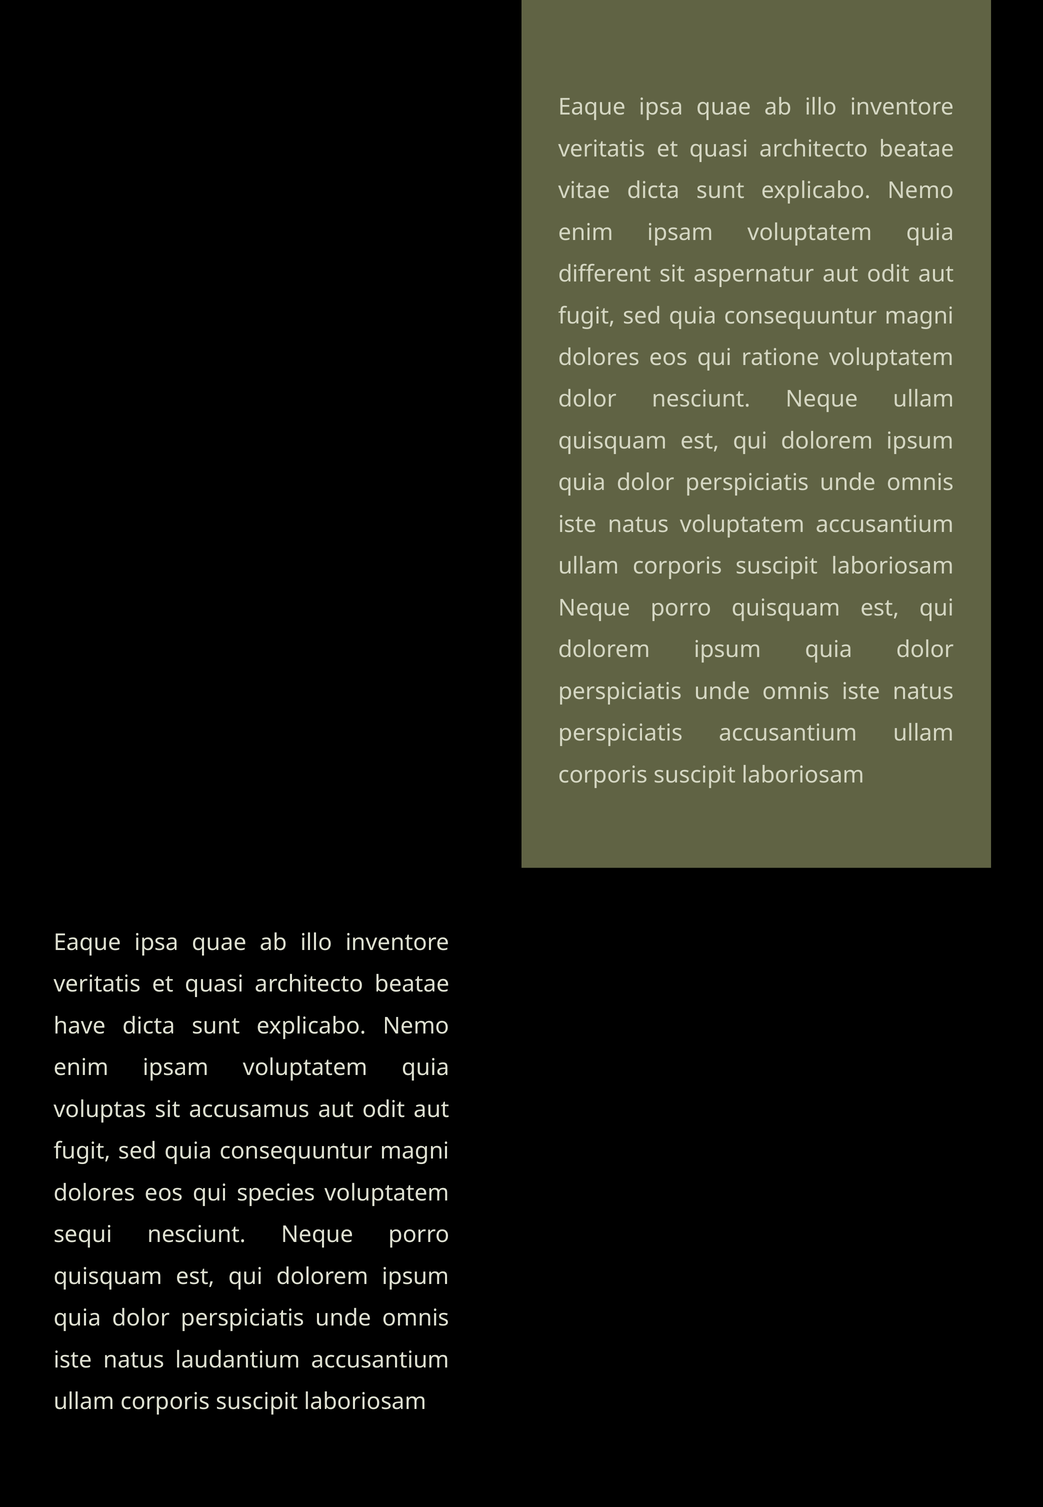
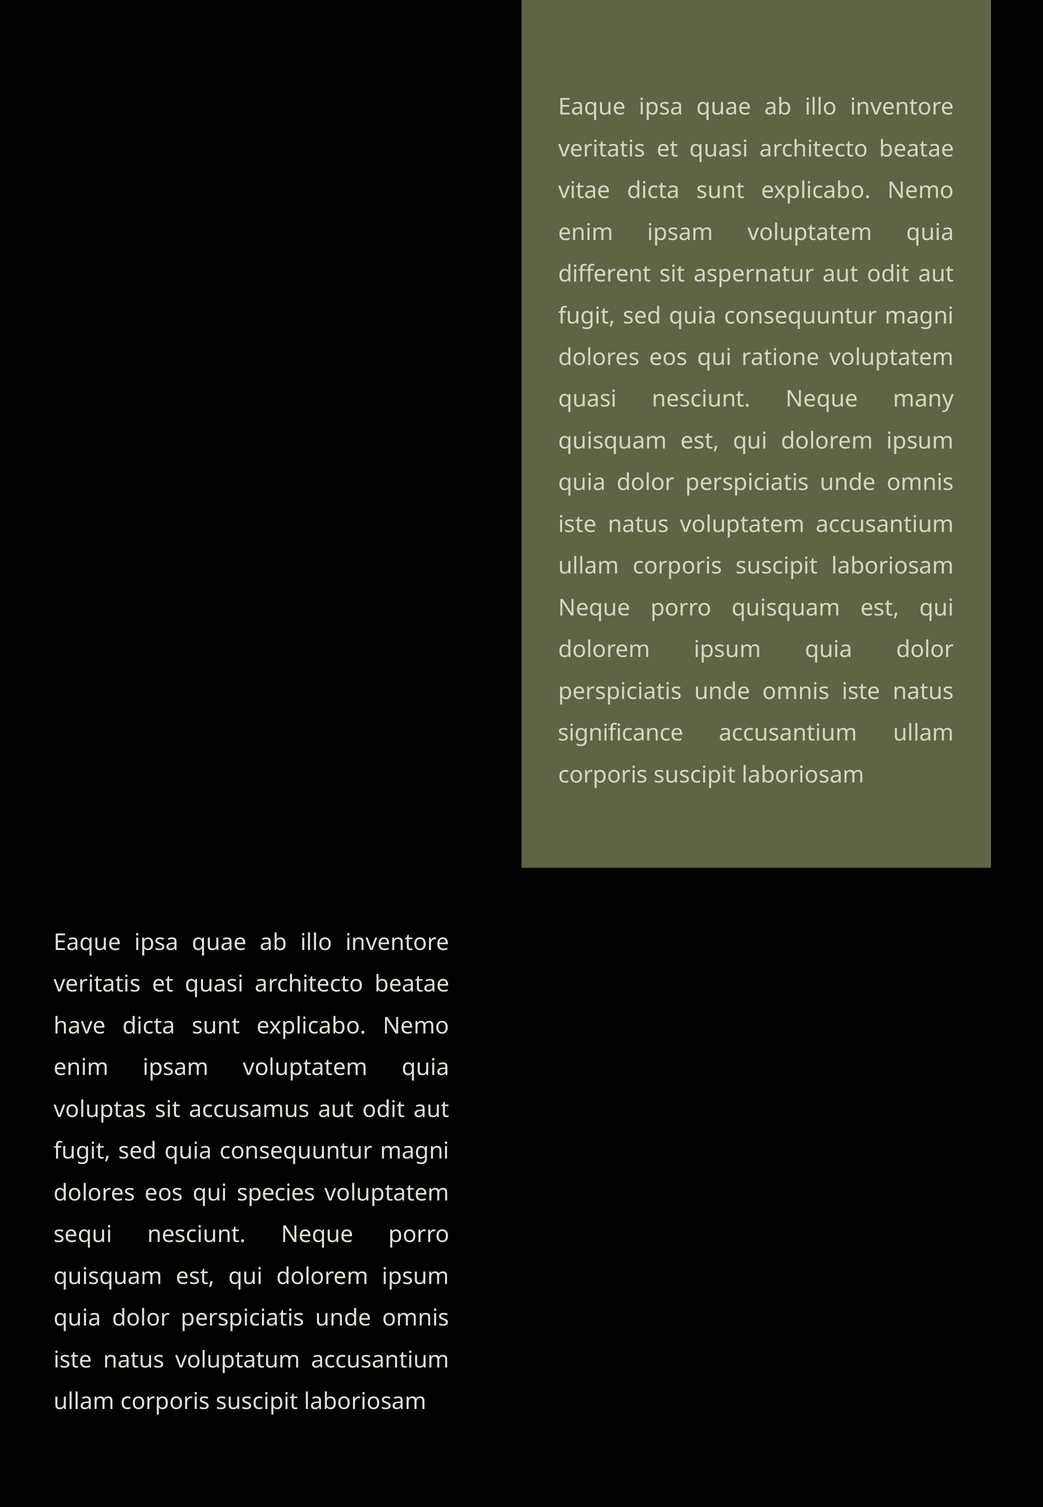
dolor: dolor -> quasi (587, 399)
Neque ullam: ullam -> many (923, 399)
perspiciatis: perspiciatis -> significance (621, 733)
laudantium: laudantium -> voluptatum (238, 1360)
